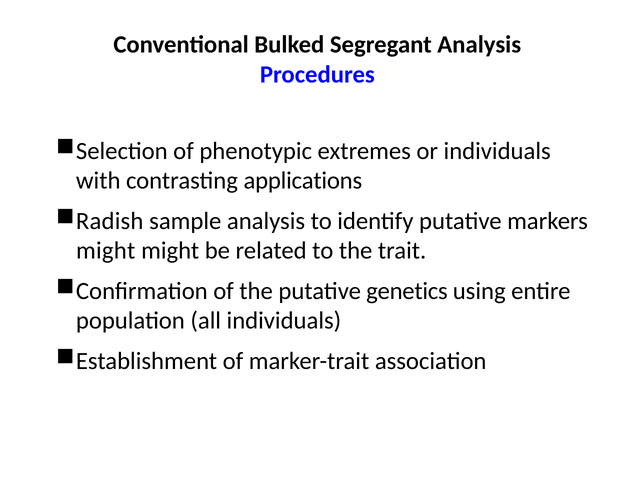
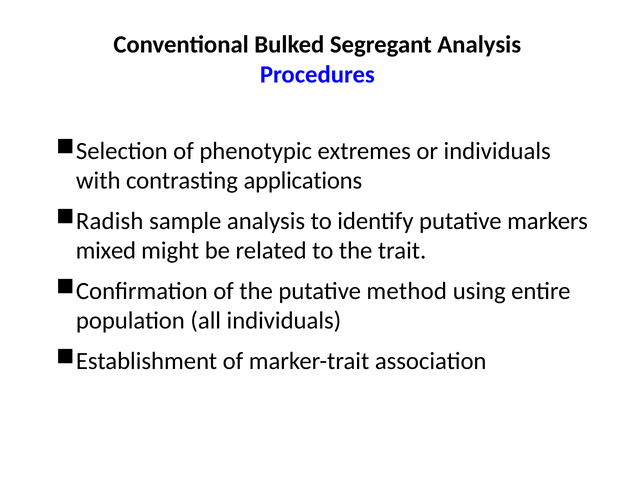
might: might -> mixed (106, 251)
genetics: genetics -> method (407, 291)
